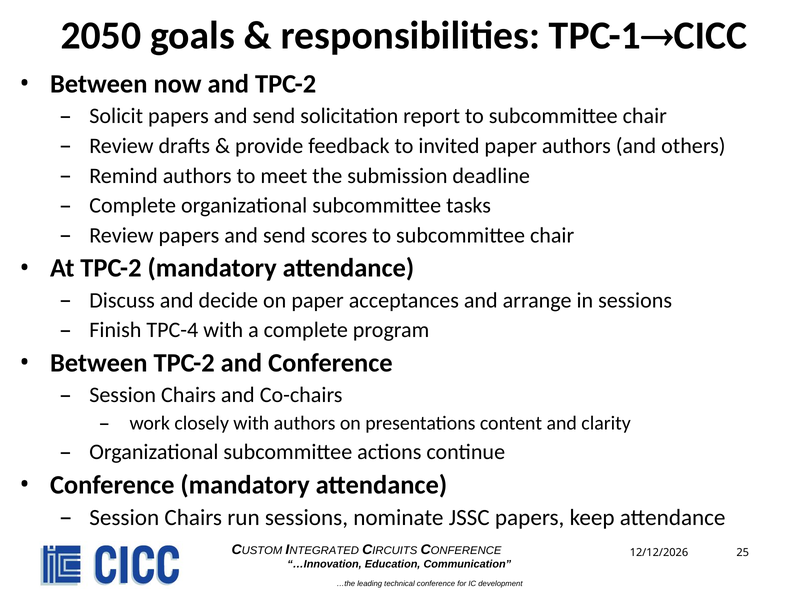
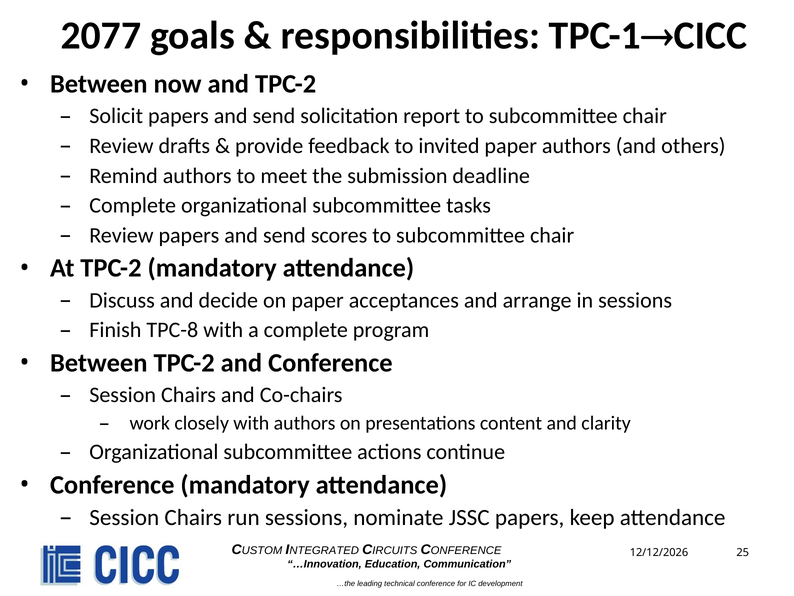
2050: 2050 -> 2077 (101, 36)
TPC-4: TPC-4 -> TPC-8 (172, 330)
